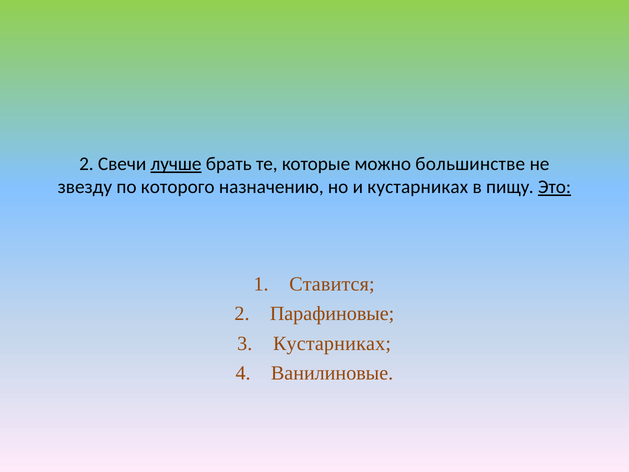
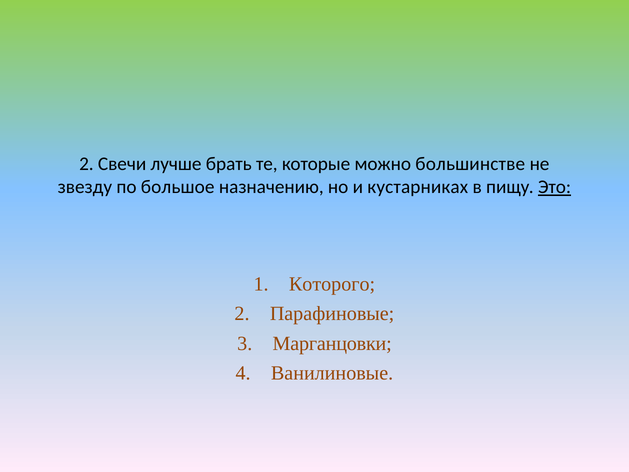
лучше underline: present -> none (176, 164)
которого: которого -> большое (178, 187)
Ставится: Ставится -> Которого (332, 284)
Кустарниках: Кустарниках -> Марганцовки (332, 343)
